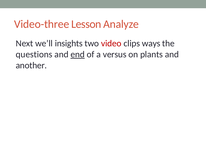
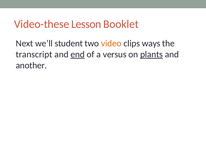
Video-three: Video-three -> Video-these (42, 24)
Analyze: Analyze -> Booklet (121, 24)
insights: insights -> student (69, 43)
video colour: red -> orange (111, 43)
questions: questions -> transcript (34, 54)
plants underline: none -> present (152, 54)
